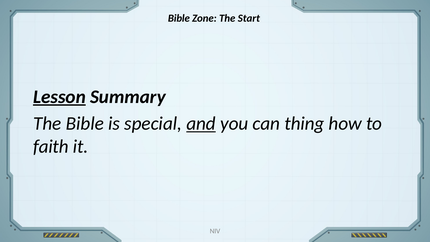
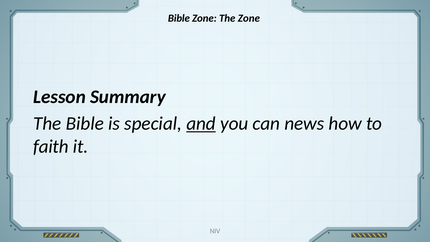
The Start: Start -> Zone (249, 18)
Lesson underline: present -> none (59, 97)
thing: thing -> news (304, 124)
